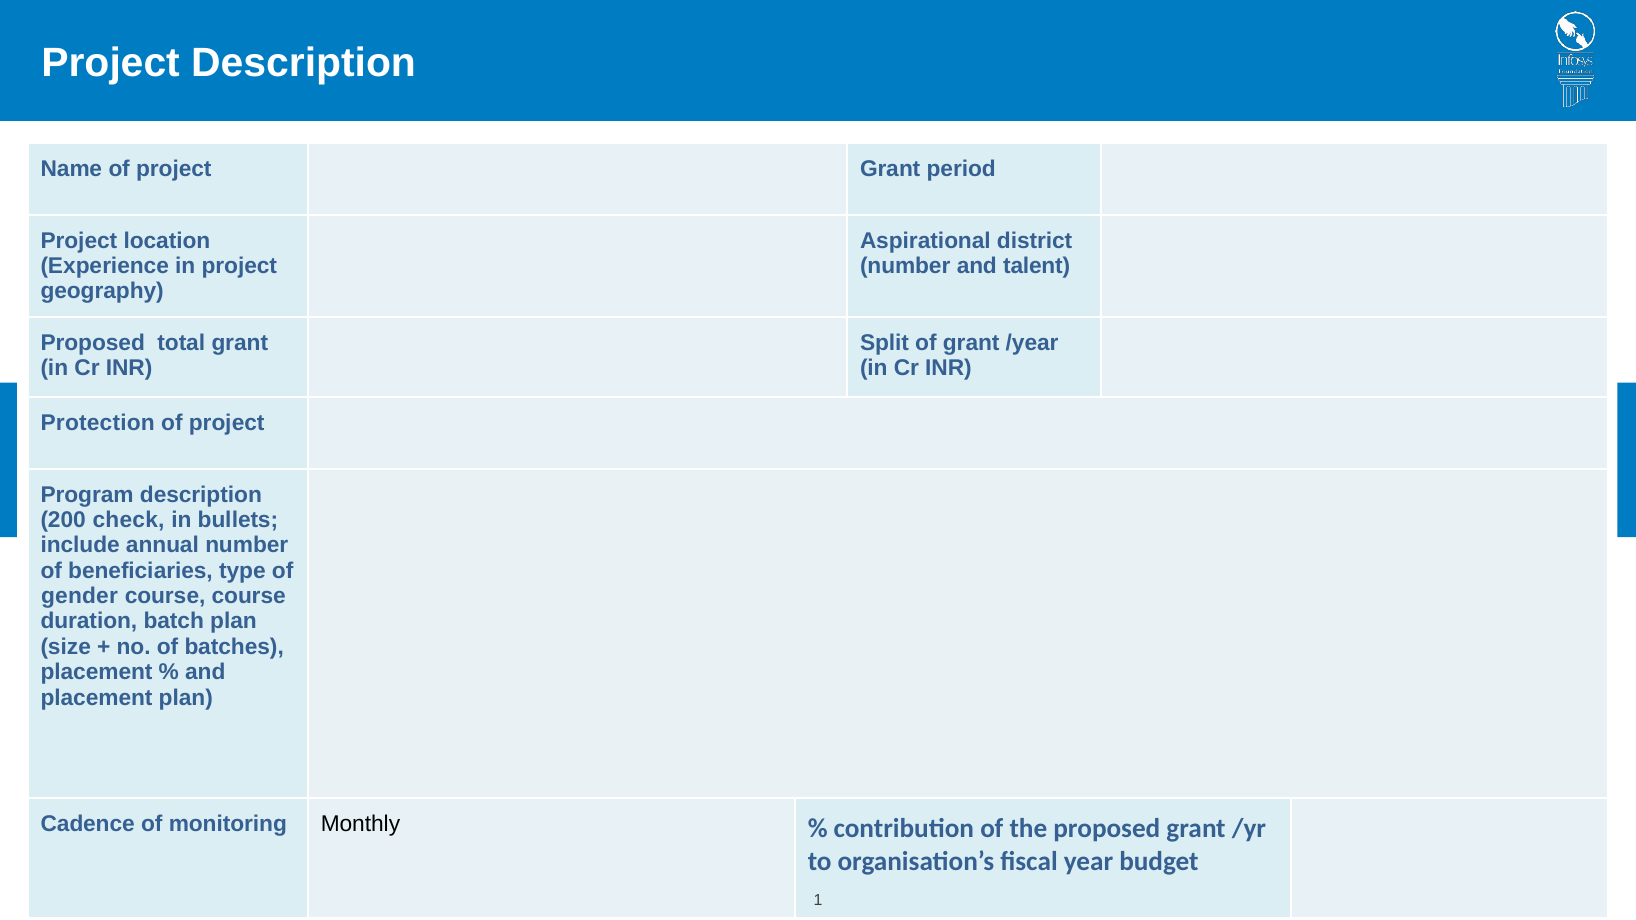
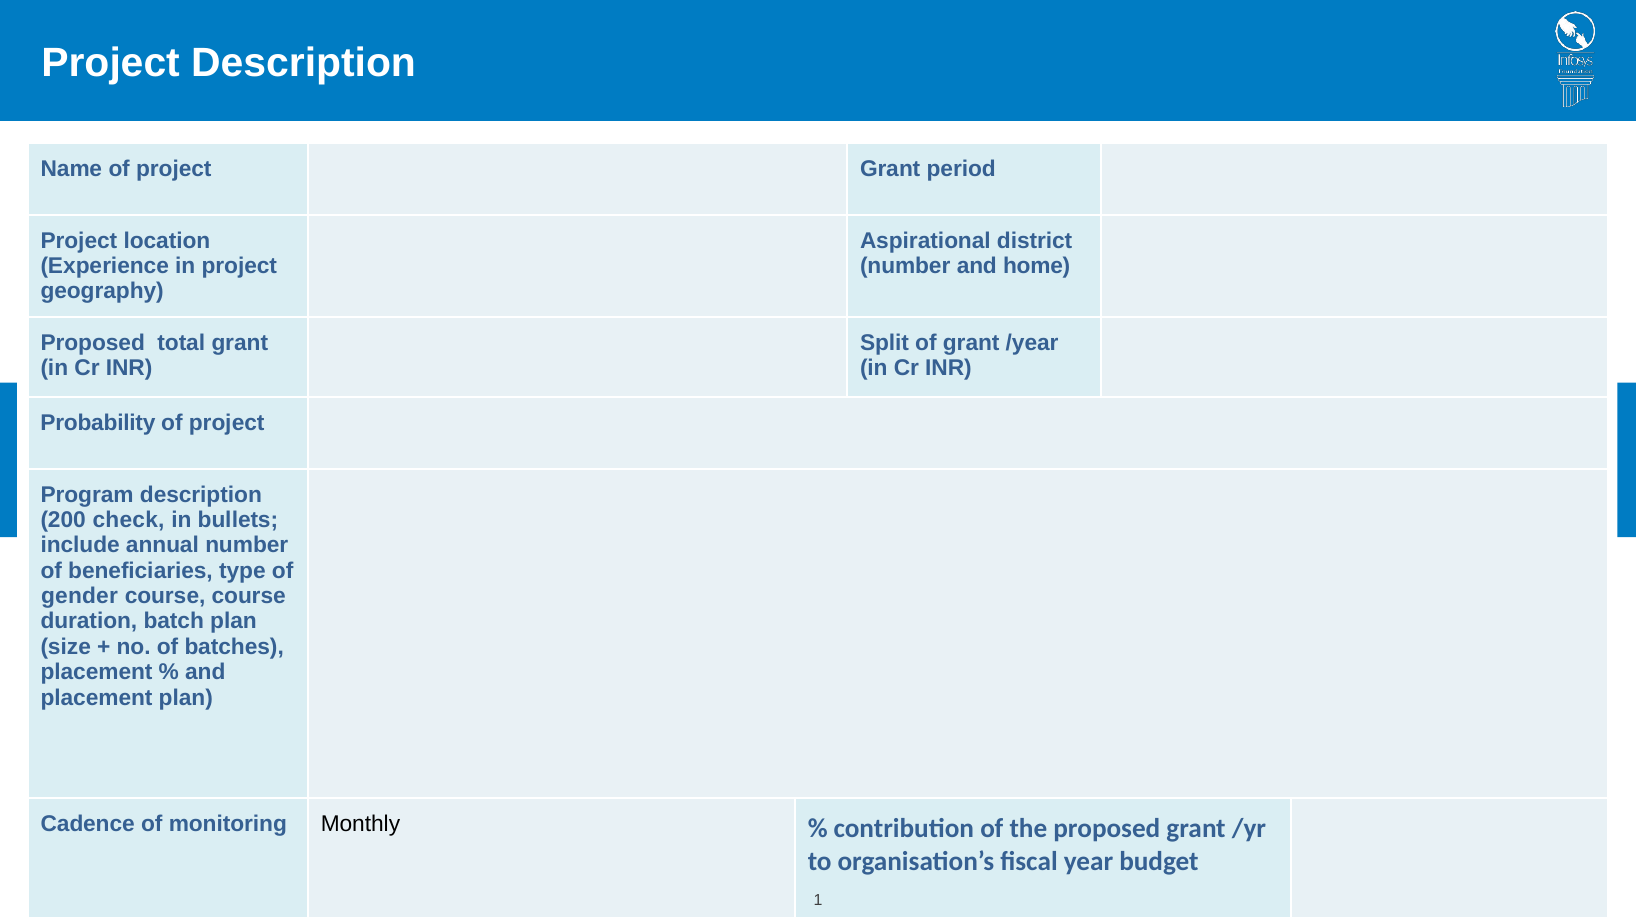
talent: talent -> home (1037, 266)
Protection: Protection -> Probability (98, 423)
